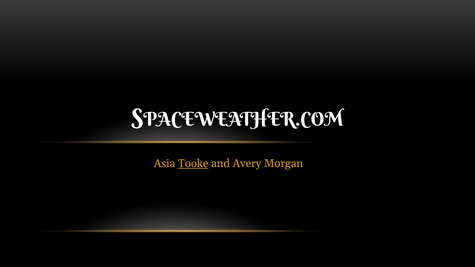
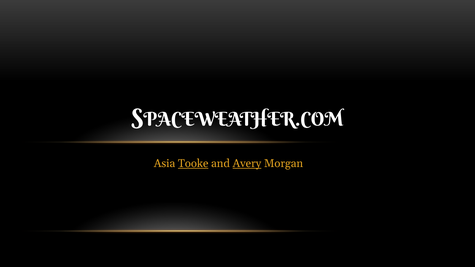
Avery underline: none -> present (247, 164)
